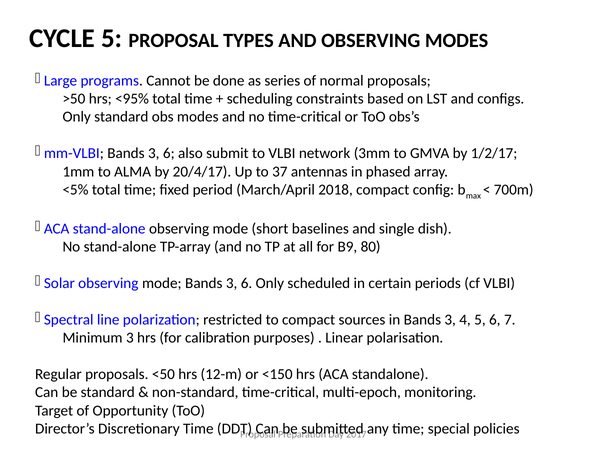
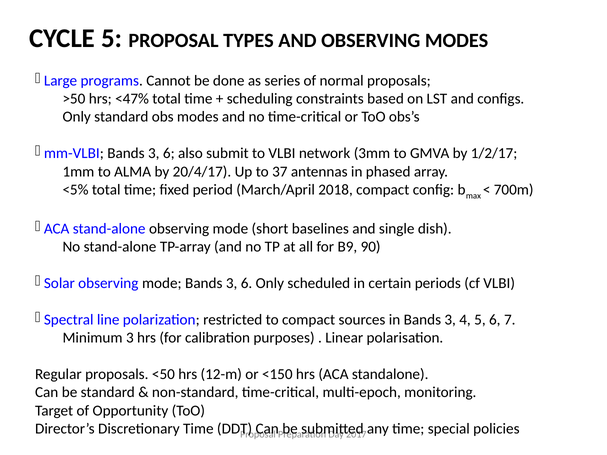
<95%: <95% -> <47% (132, 99)
80: 80 -> 90 (371, 247)
